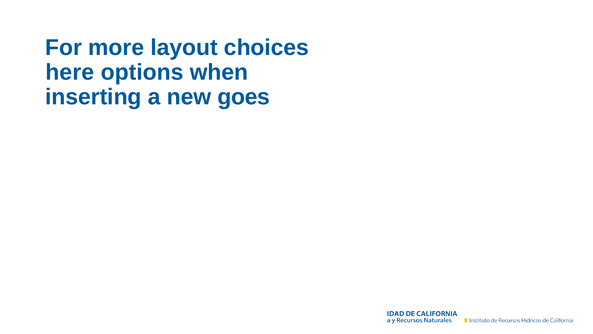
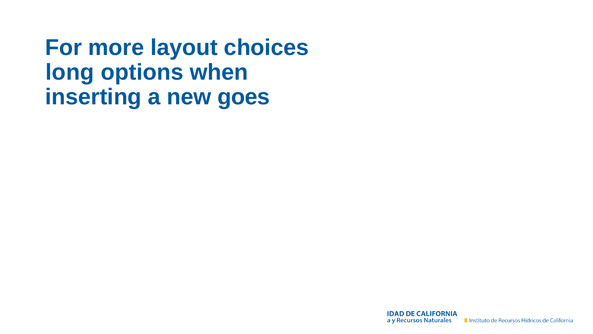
here: here -> long (70, 72)
